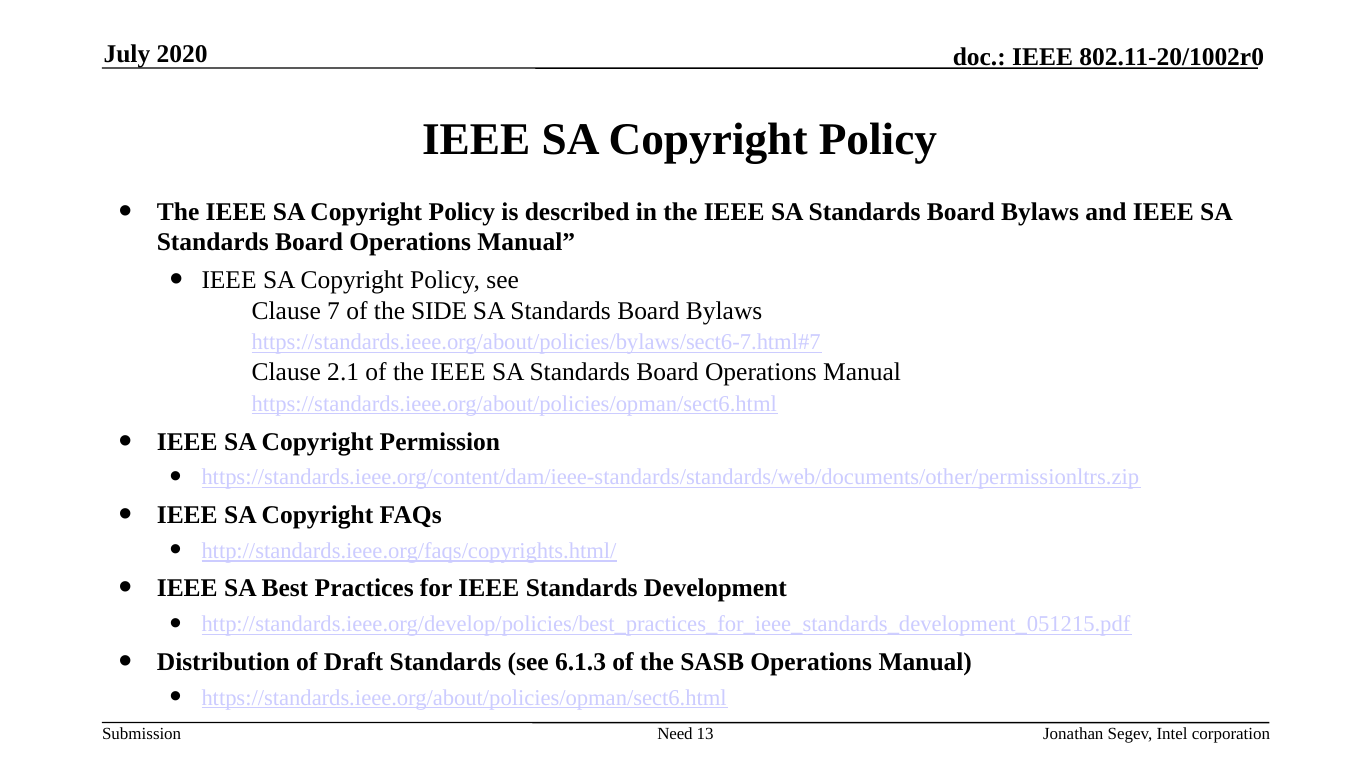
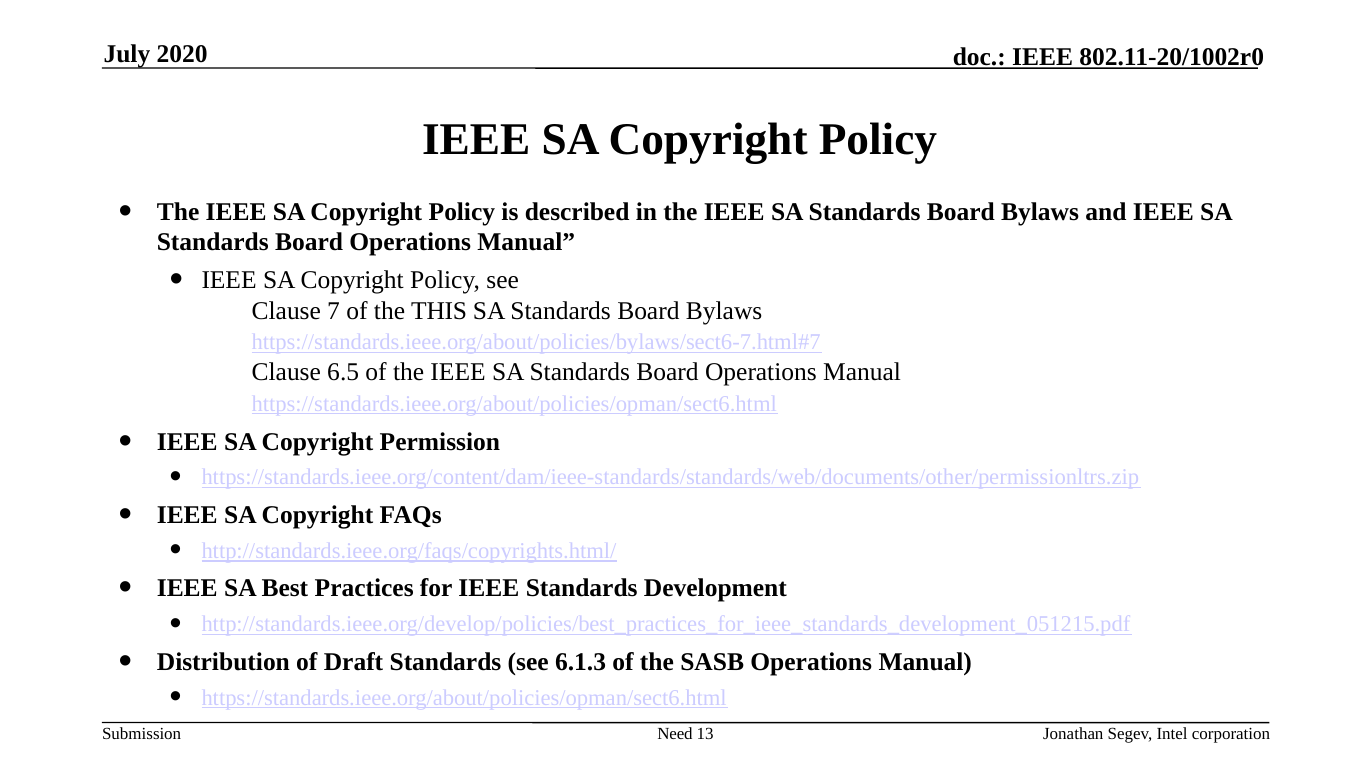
SIDE: SIDE -> THIS (439, 311)
2.1: 2.1 -> 6.5 (343, 372)
